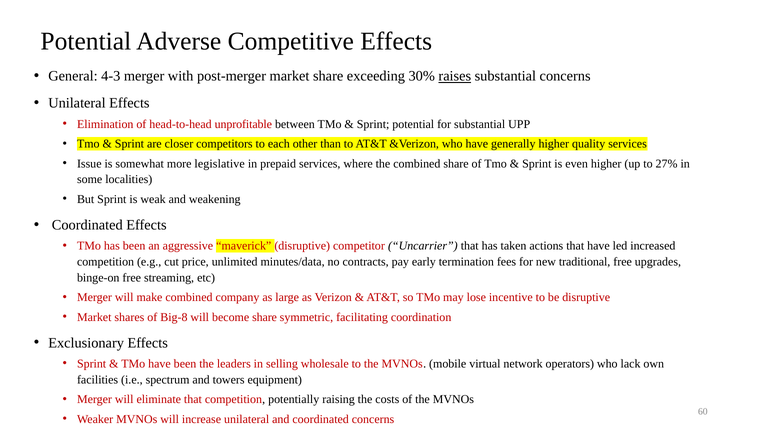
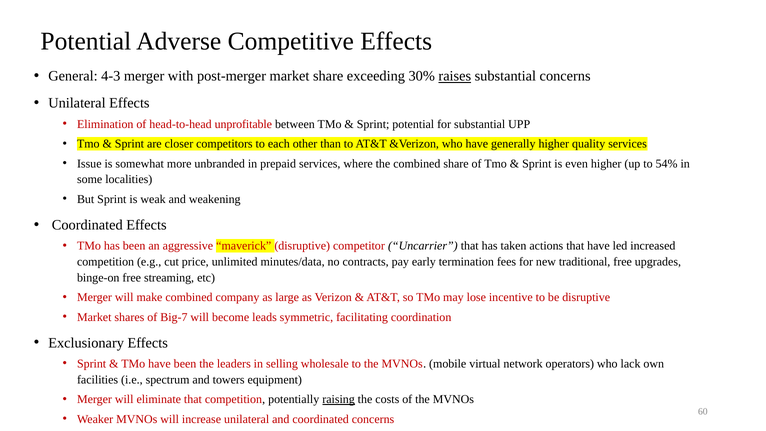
legislative: legislative -> unbranded (220, 164)
27%: 27% -> 54% (667, 164)
Big-8: Big-8 -> Big-7 (174, 317)
become share: share -> leads (264, 317)
raising underline: none -> present (339, 399)
